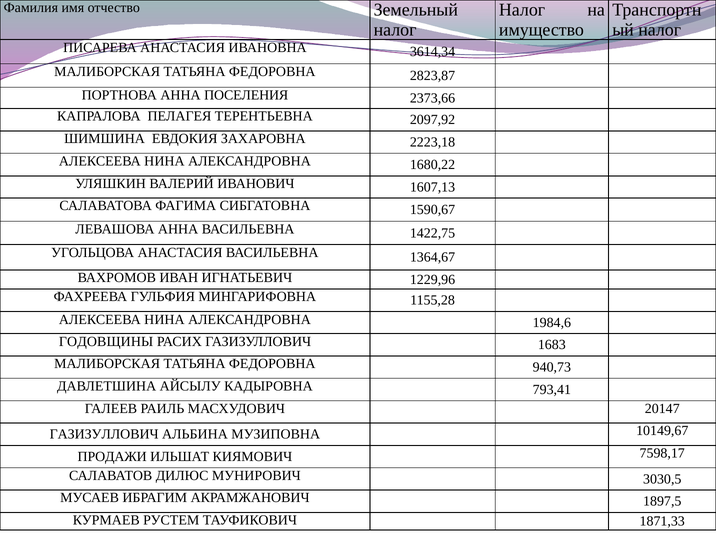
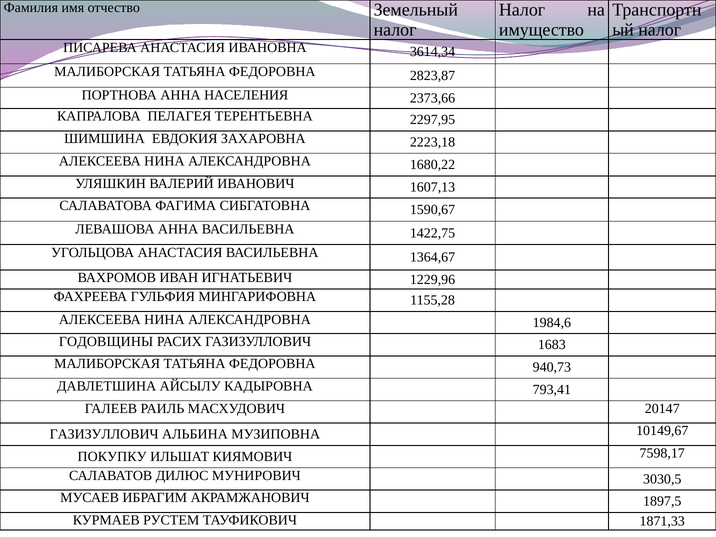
ПОСЕЛЕНИЯ: ПОСЕЛЕНИЯ -> НАСЕЛЕНИЯ (246, 95)
2097,92: 2097,92 -> 2297,95 (433, 120)
ПРОДАЖИ: ПРОДАЖИ -> ПОКУПКУ (112, 457)
